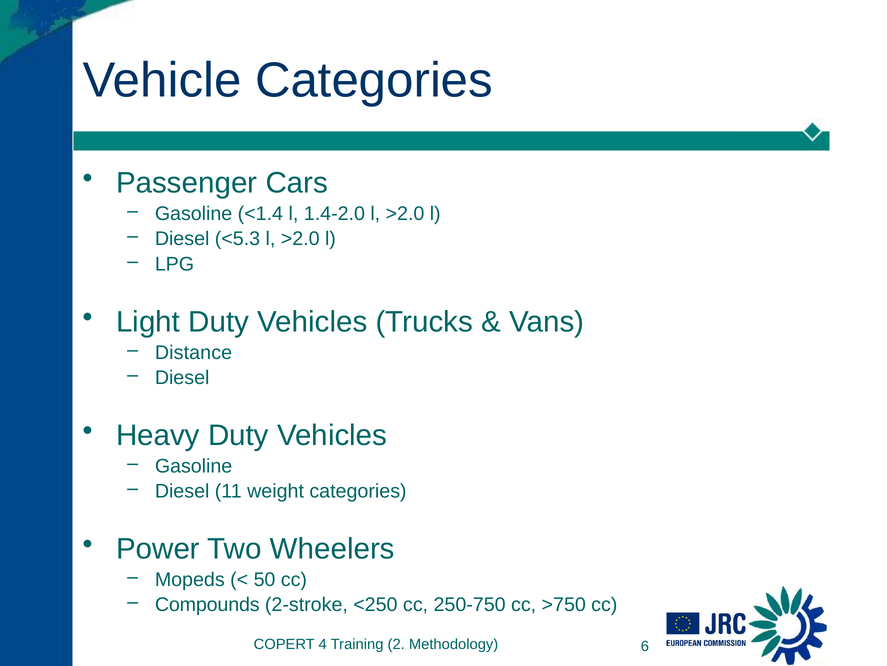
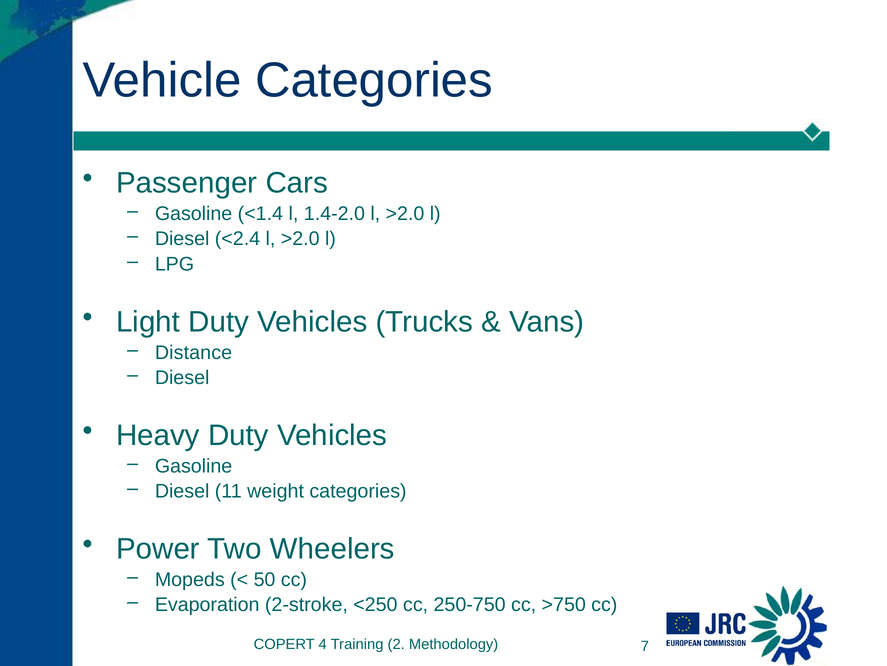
<5.3: <5.3 -> <2.4 (238, 239)
Compounds: Compounds -> Evaporation (207, 604)
6: 6 -> 7 (645, 646)
